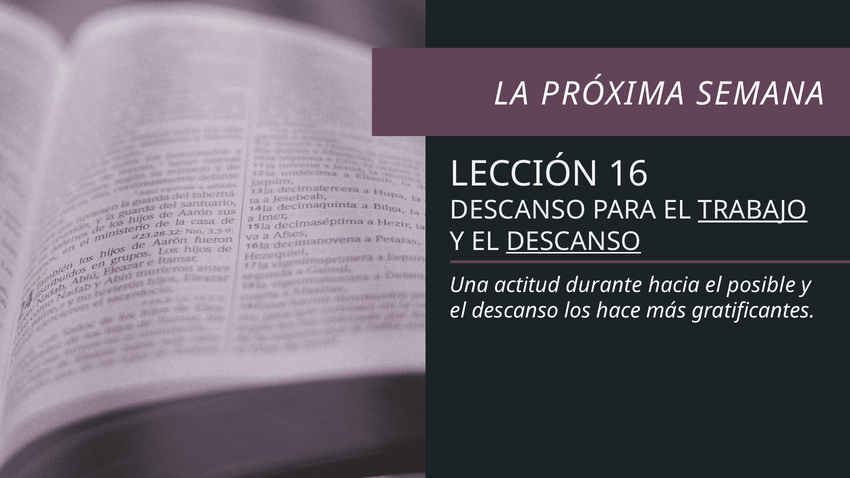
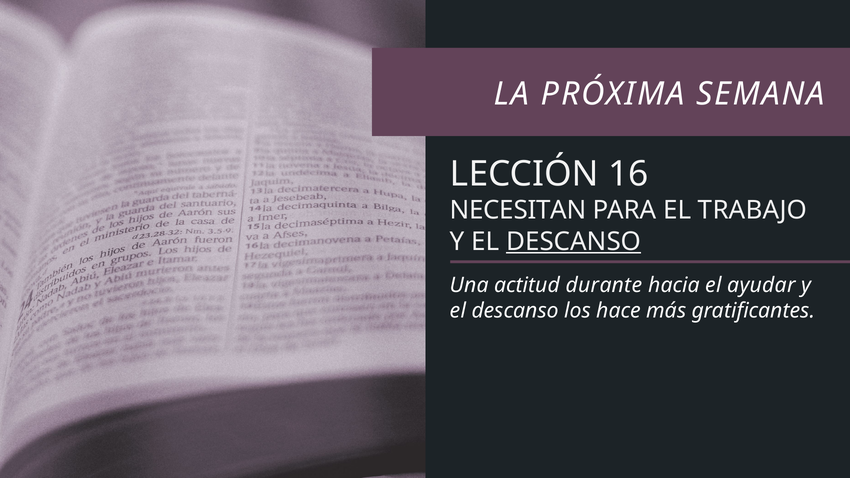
DESCANSO: DESCANSO -> NECESITAN (518, 210)
TRABAJO underline: present -> none (753, 210)
posible: posible -> ayudar (761, 285)
